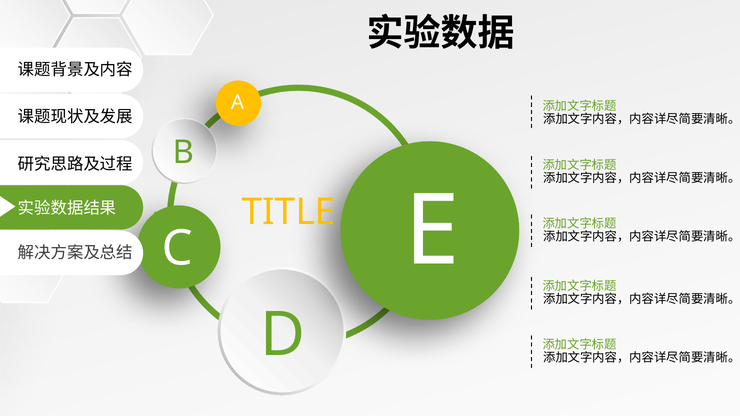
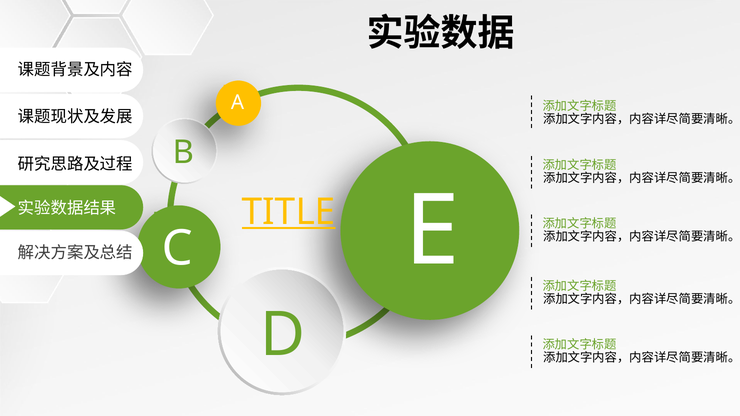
TITLE underline: none -> present (289, 212)
